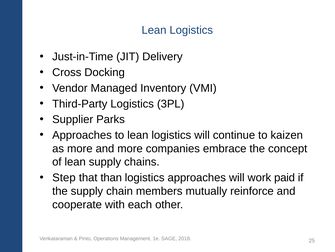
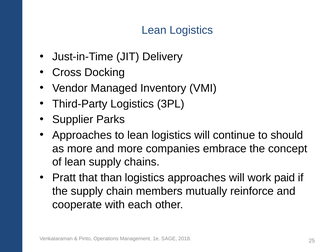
kaizen: kaizen -> should (287, 135)
Step: Step -> Pratt (64, 177)
